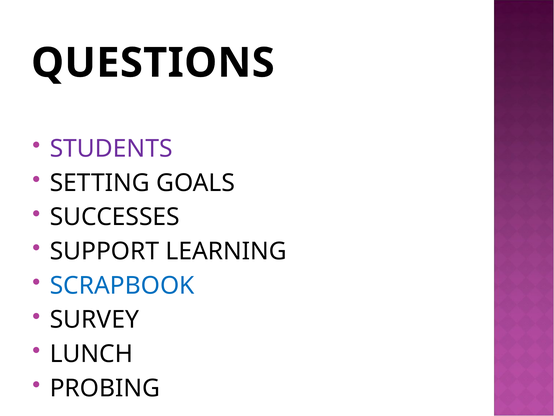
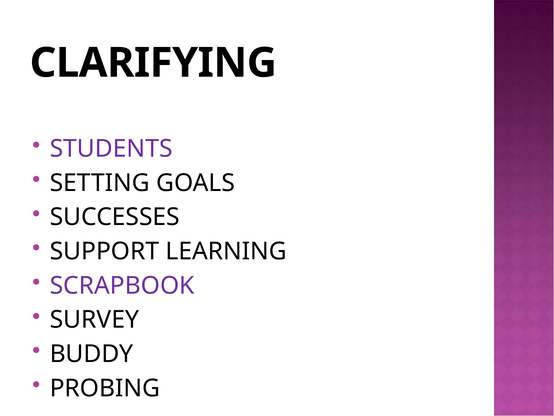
QUESTIONS: QUESTIONS -> CLARIFYING (153, 63)
SCRAPBOOK colour: blue -> purple (122, 285)
LUNCH: LUNCH -> BUDDY (91, 354)
